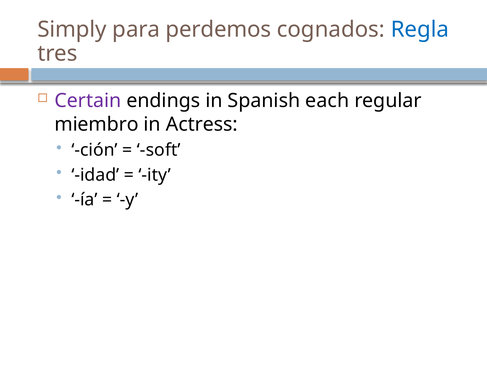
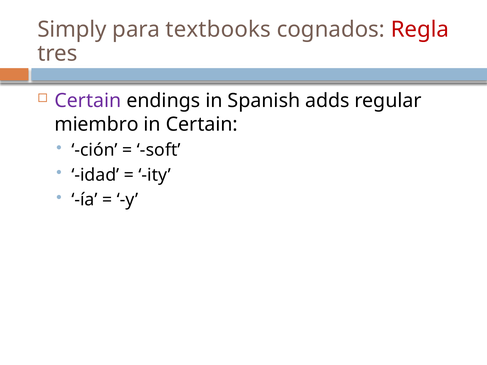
perdemos: perdemos -> textbooks (218, 30)
Regla colour: blue -> red (420, 30)
each: each -> adds (327, 101)
in Actress: Actress -> Certain (202, 124)
